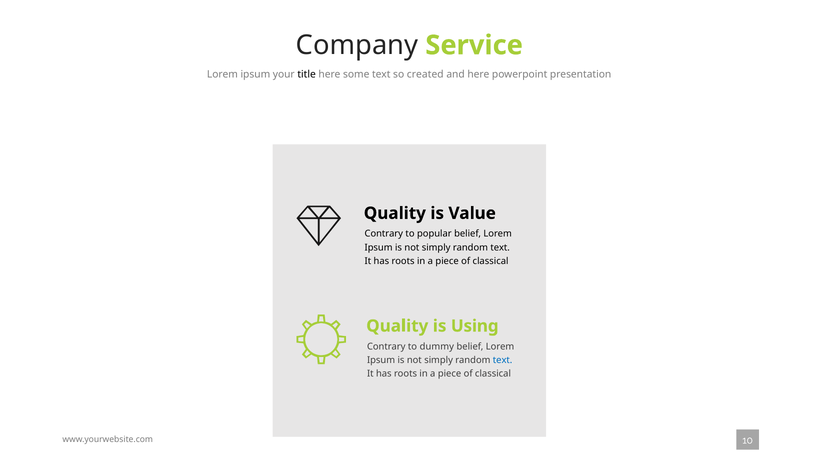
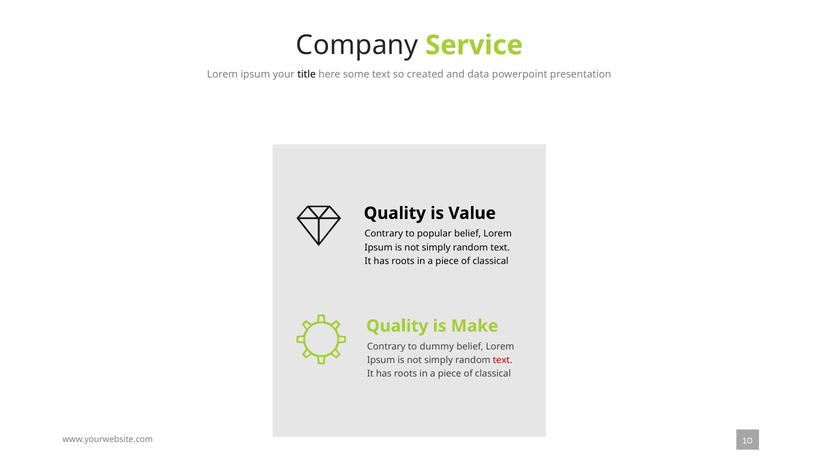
and here: here -> data (478, 74)
Using: Using -> Make (475, 326)
text colour: blue -> red (503, 360)
